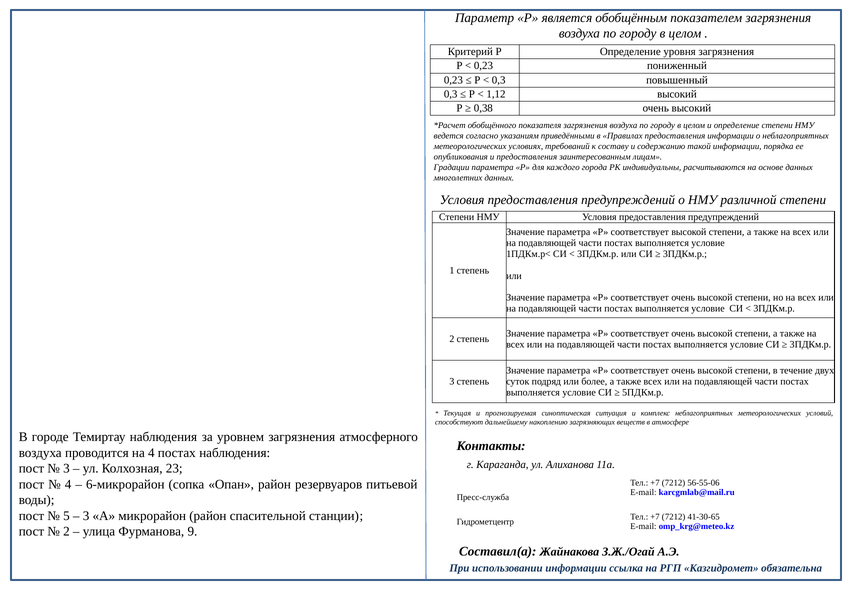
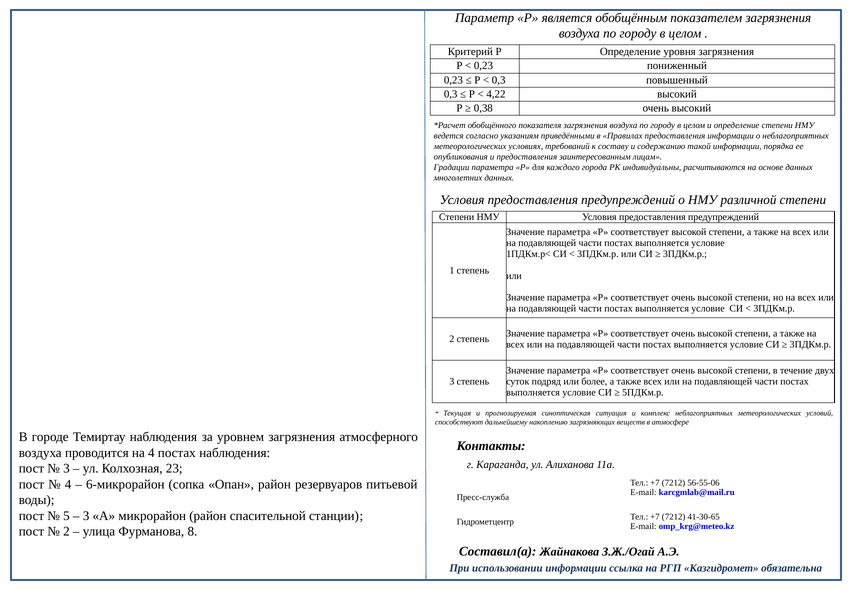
1,12: 1,12 -> 4,22 (496, 94)
9: 9 -> 8 (192, 531)
